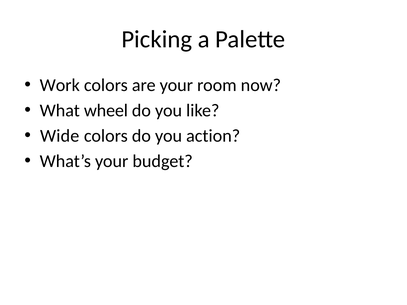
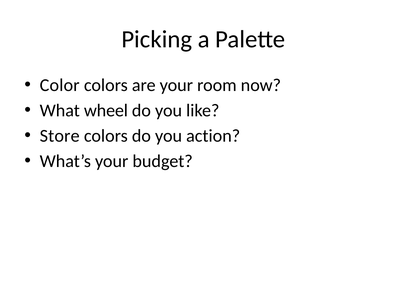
Work: Work -> Color (60, 85)
Wide: Wide -> Store (60, 136)
